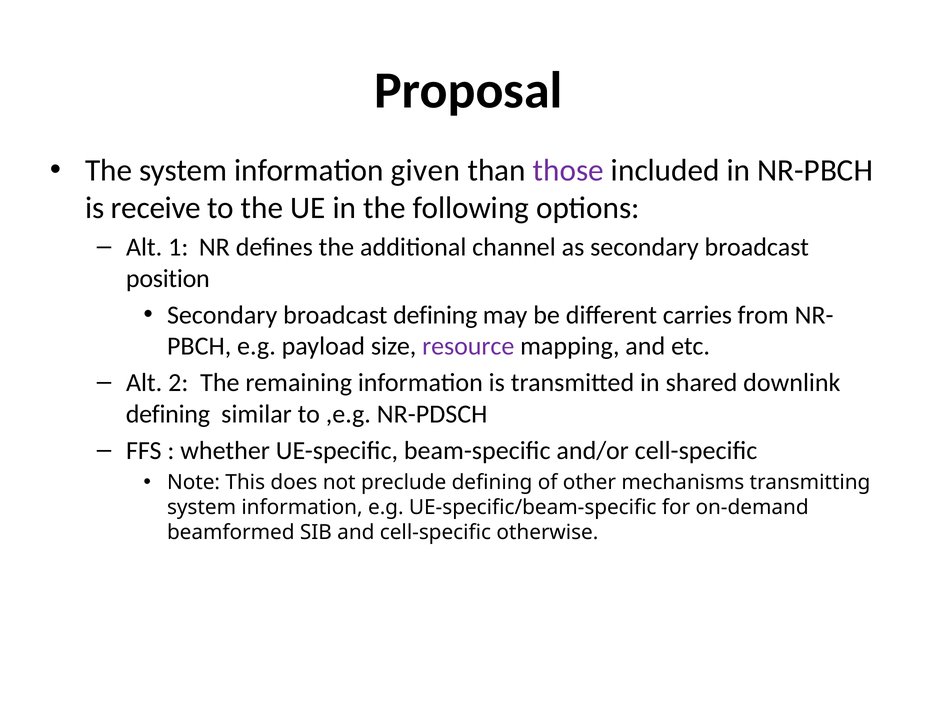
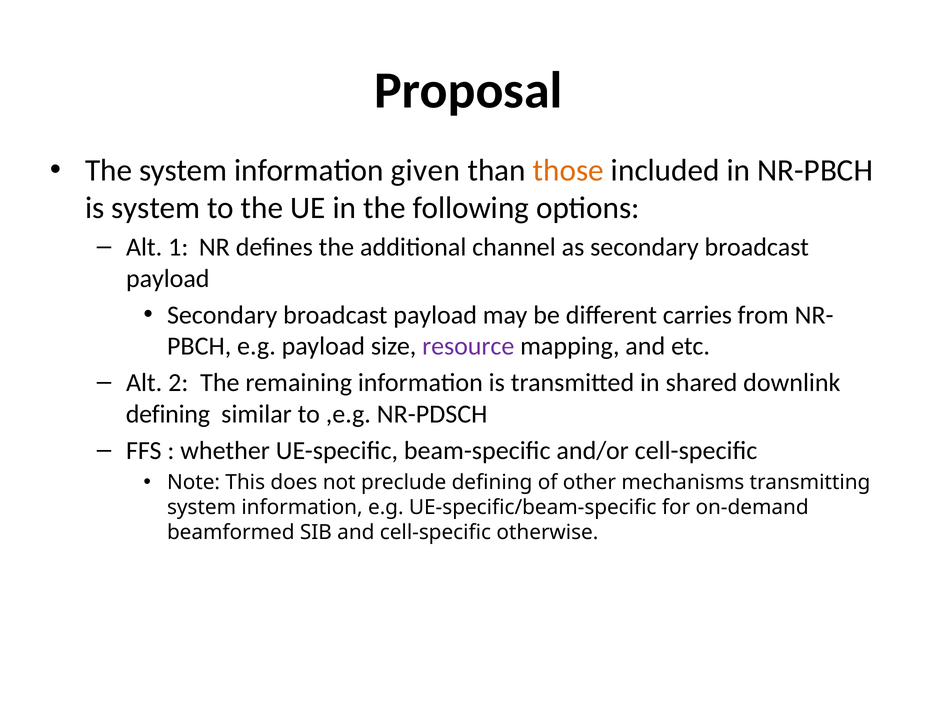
those colour: purple -> orange (568, 170)
is receive: receive -> system (156, 208)
position: position -> payload (168, 278)
defining: defining -> payload (435, 315)
